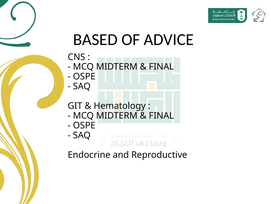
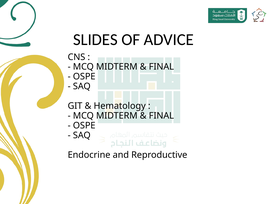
BASED: BASED -> SLIDES (95, 40)
